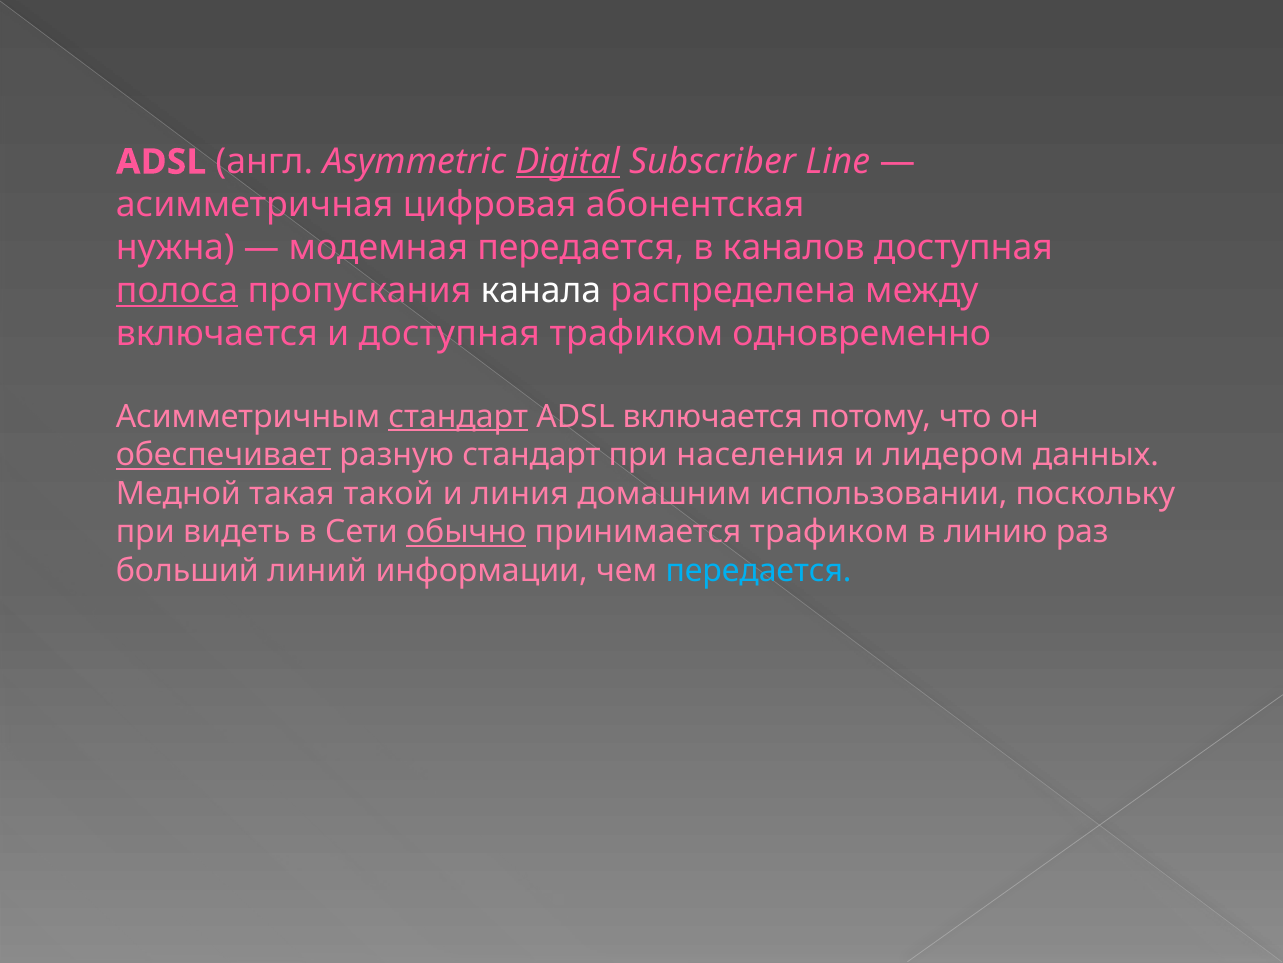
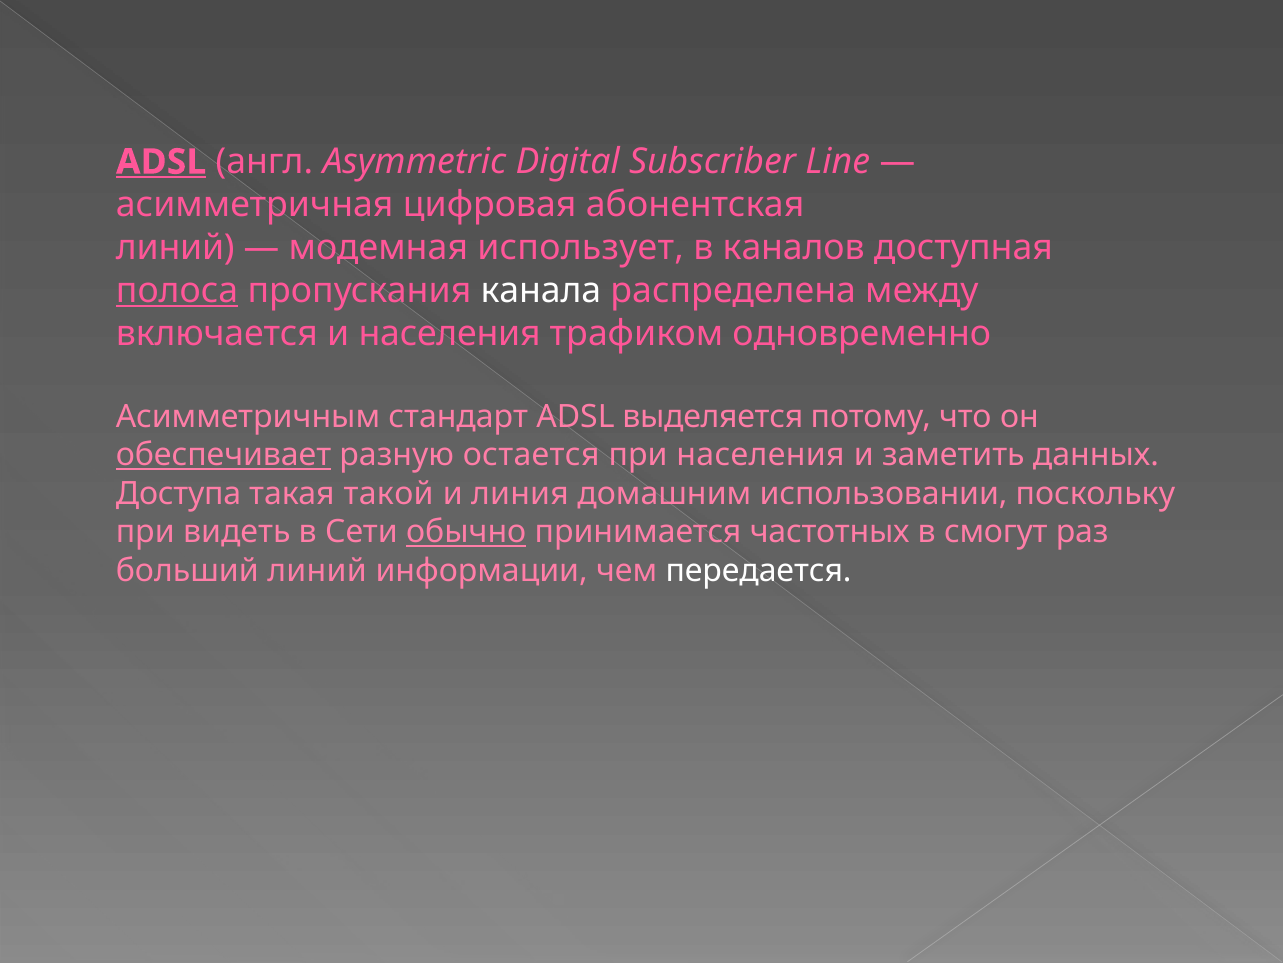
ADSL underline: none -> present (161, 162)
Digital underline: present -> none (568, 162)
нужна: нужна -> линий (175, 247)
модемная передается: передается -> использует (581, 247)
и доступная: доступная -> населения (450, 333)
стандарт underline: present -> none (458, 416)
ADSL включается: включается -> выделяется (713, 416)
разную стандарт: стандарт -> остается (531, 455)
лидером: лидером -> заметить (953, 455)
Медной: Медной -> Доступа (179, 493)
принимается трафиком: трафиком -> частотных (830, 532)
линию: линию -> смогут (996, 532)
передается colour: light blue -> white (759, 570)
